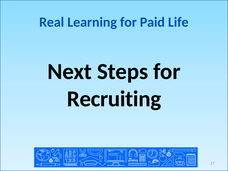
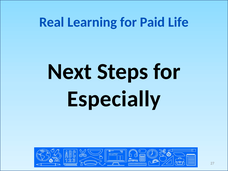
Recruiting: Recruiting -> Especially (114, 99)
